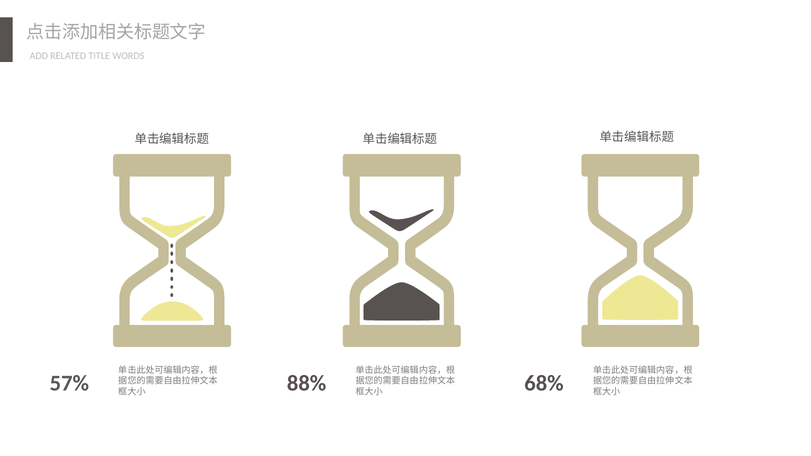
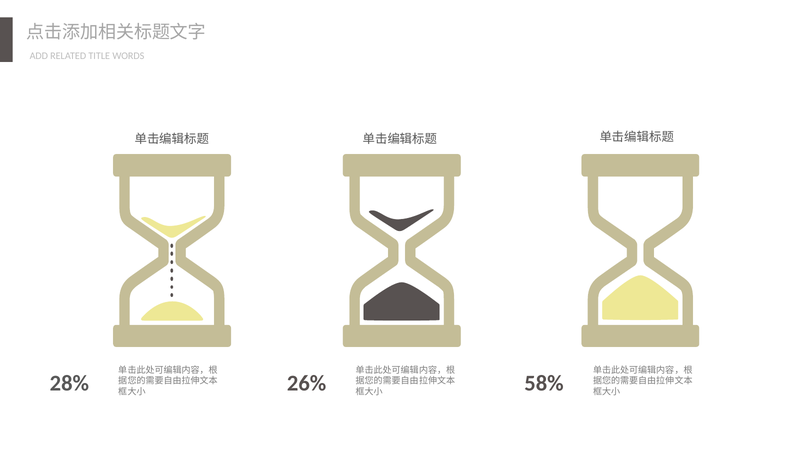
57%: 57% -> 28% (69, 384)
88%: 88% -> 26% (307, 384)
68%: 68% -> 58% (544, 384)
